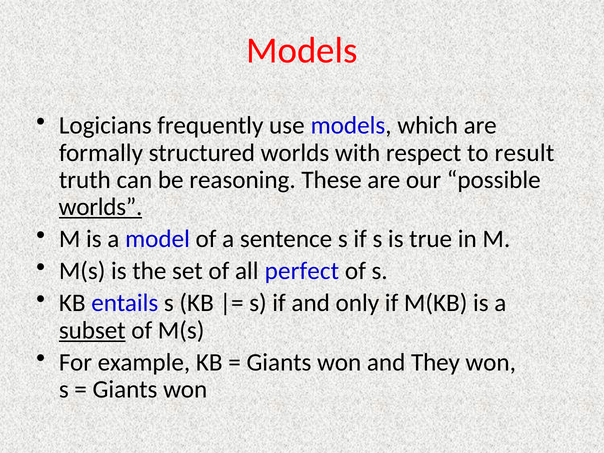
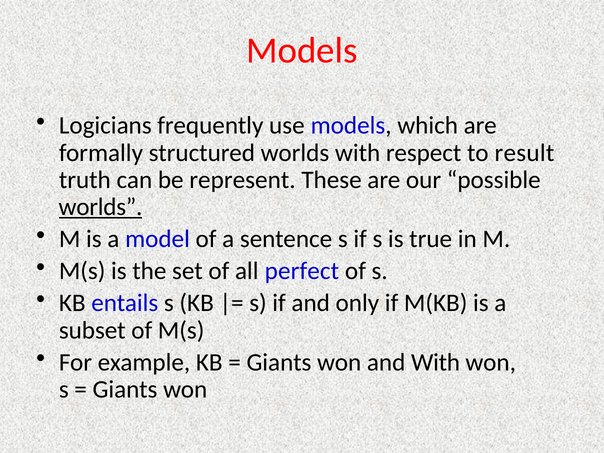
reasoning: reasoning -> represent (242, 180)
subset underline: present -> none (92, 330)
and They: They -> With (436, 362)
